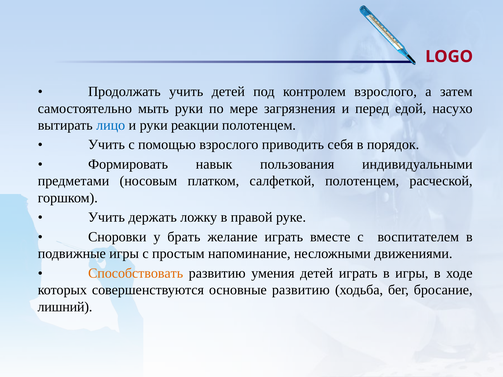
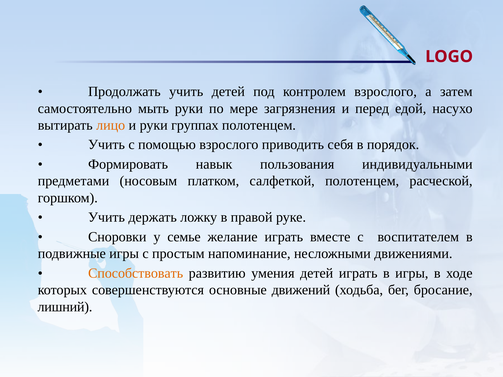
лицо colour: blue -> orange (111, 125)
реакции: реакции -> группах (195, 125)
брать: брать -> семье (184, 237)
основные развитию: развитию -> движений (301, 290)
